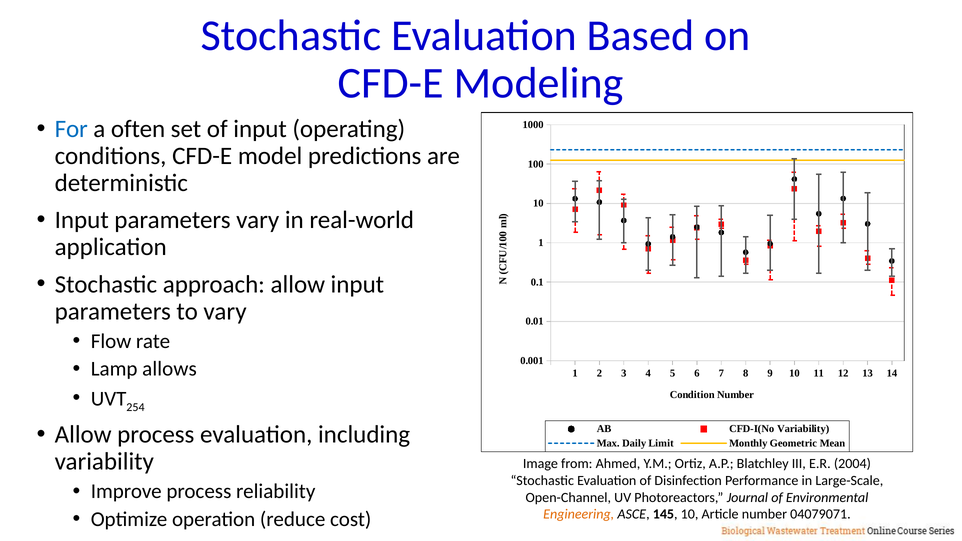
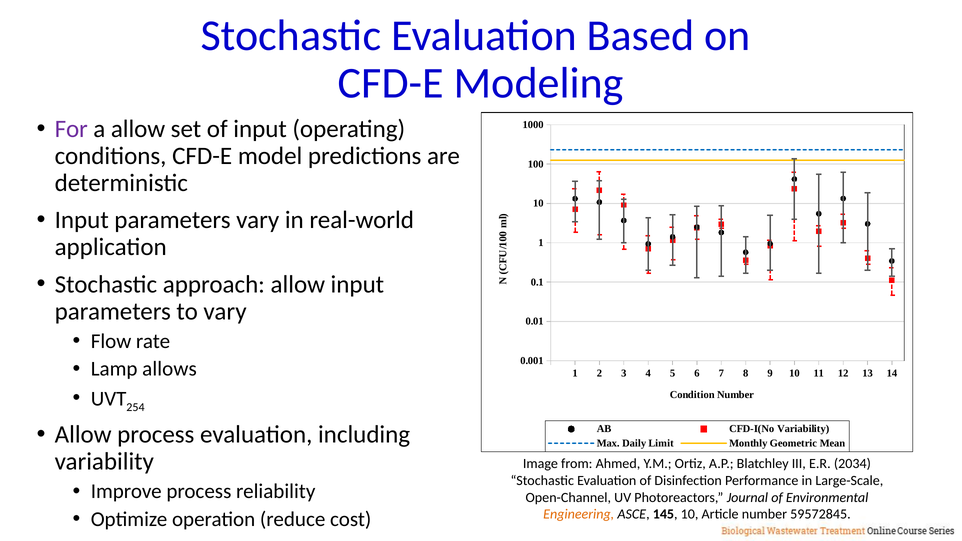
For colour: blue -> purple (71, 129)
a often: often -> allow (138, 129)
2004: 2004 -> 2034 (852, 464)
04079071: 04079071 -> 59572845 (821, 514)
